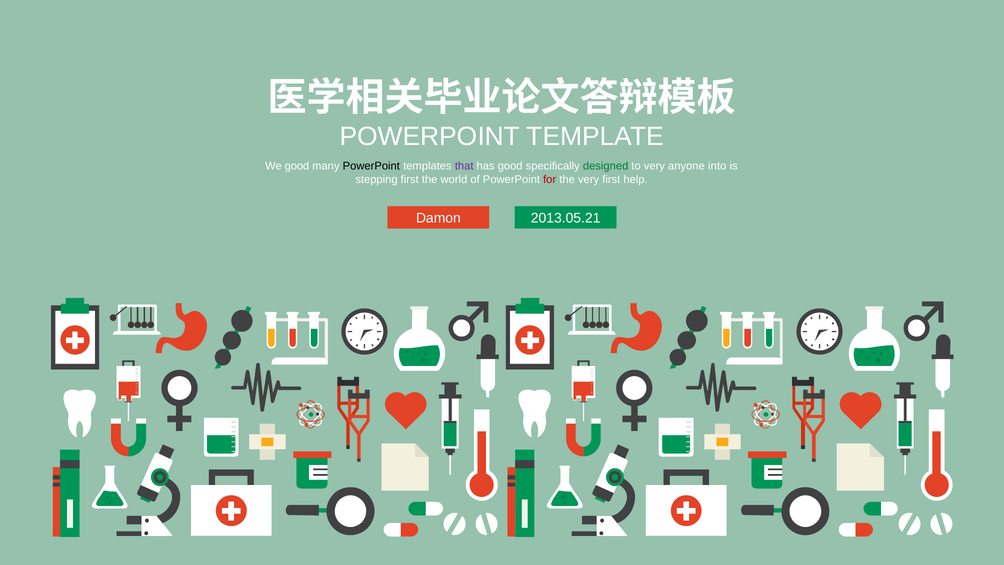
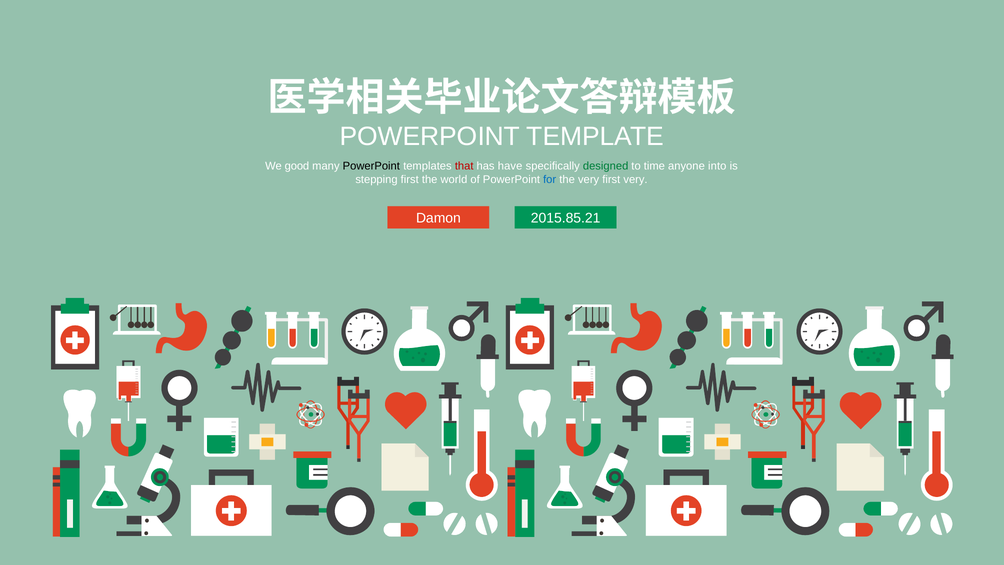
that colour: purple -> red (464, 166)
has good: good -> have (510, 166)
to very: very -> time (654, 166)
for colour: red -> blue (550, 179)
first help: help -> very (636, 179)
2013.05.21: 2013.05.21 -> 2015.85.21 (566, 218)
